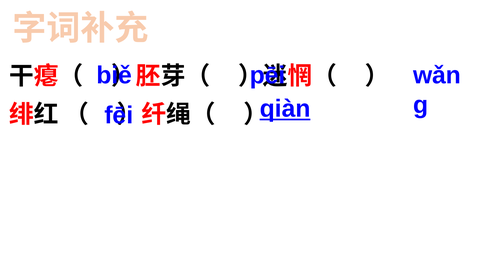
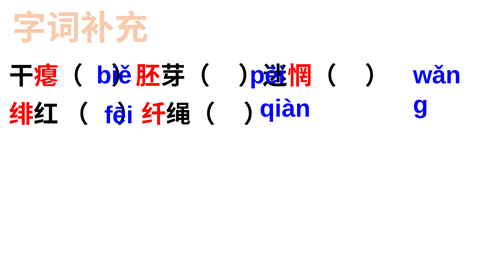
qiàn underline: present -> none (285, 109)
